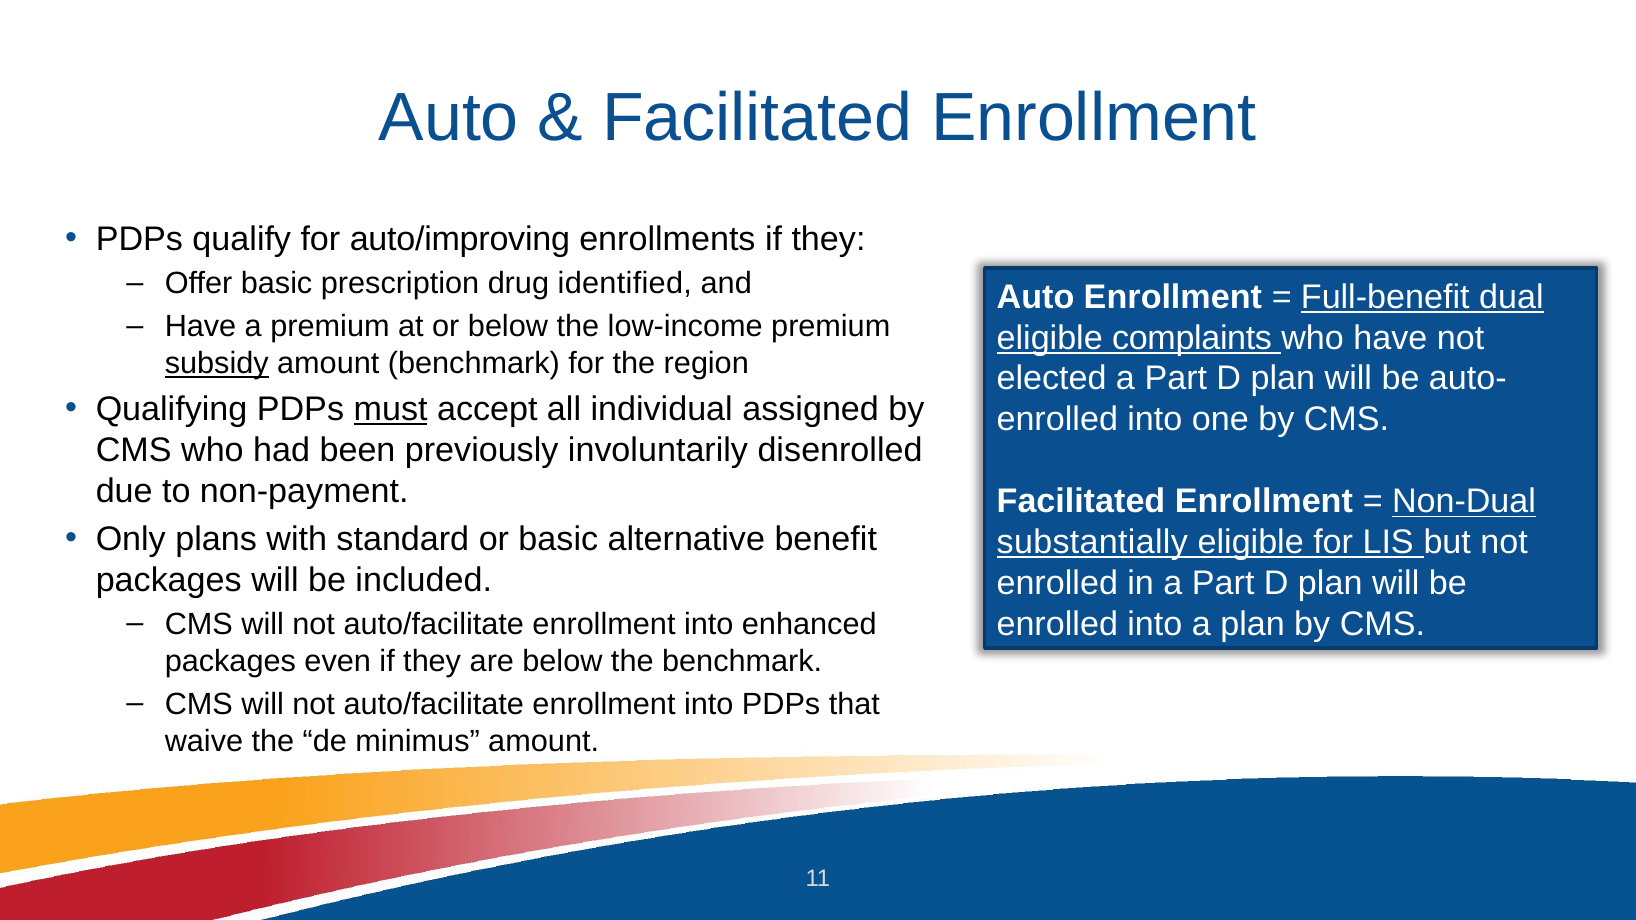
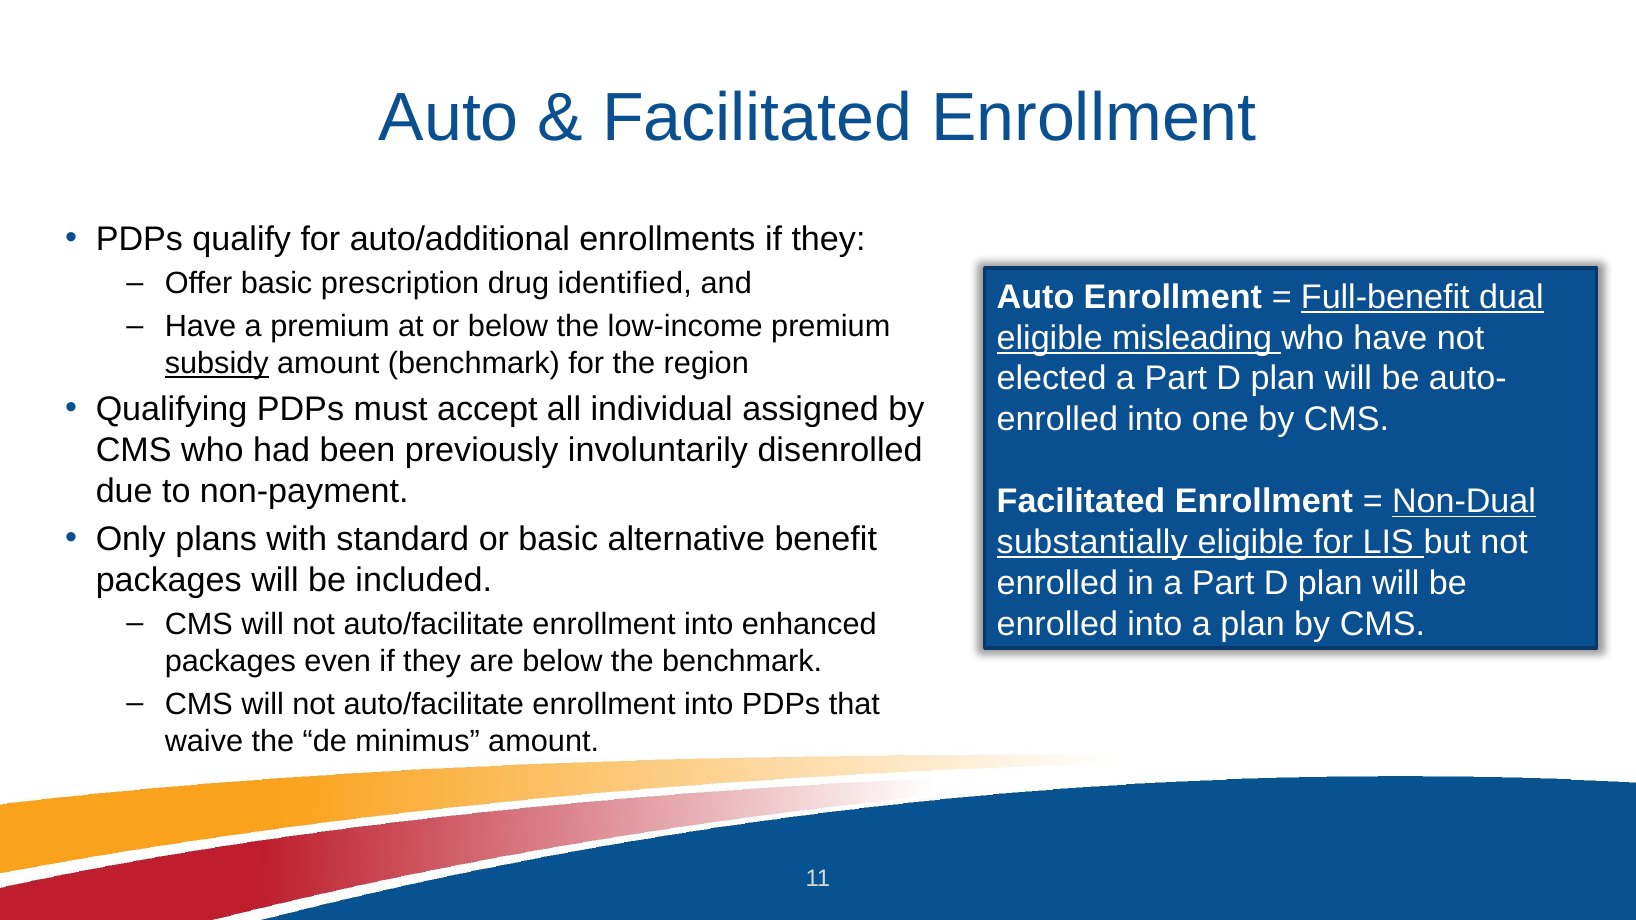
auto/improving: auto/improving -> auto/additional (460, 239)
complaints: complaints -> misleading (1192, 338)
must underline: present -> none (391, 409)
